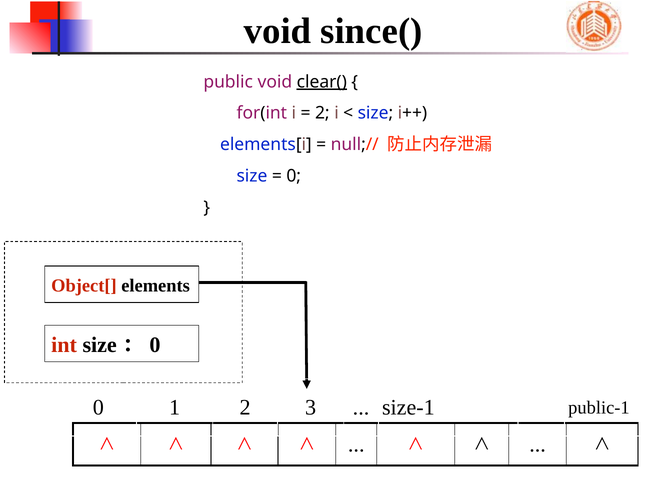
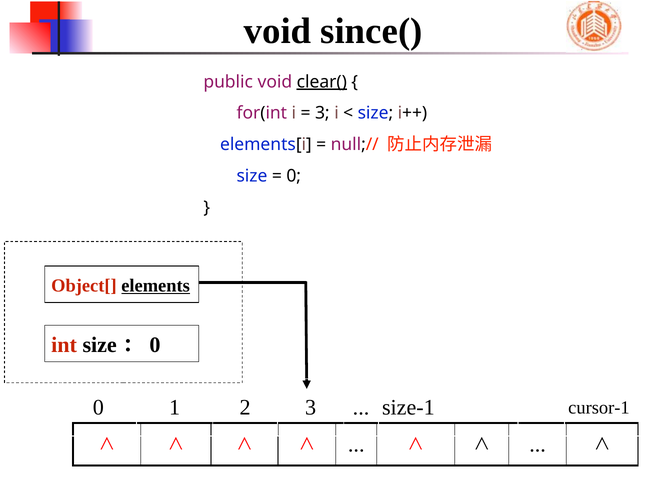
2: 2 -> 3 (322, 113)
elements underline: none -> present (156, 286)
public-1: public-1 -> cursor-1 (599, 408)
